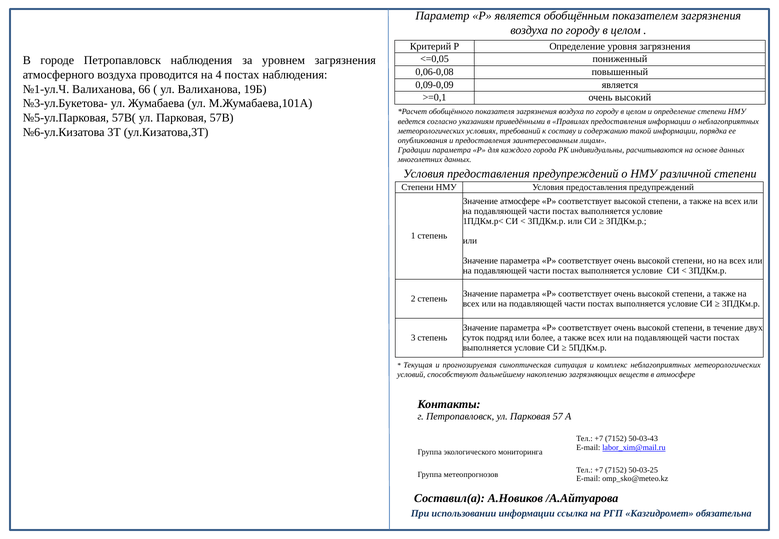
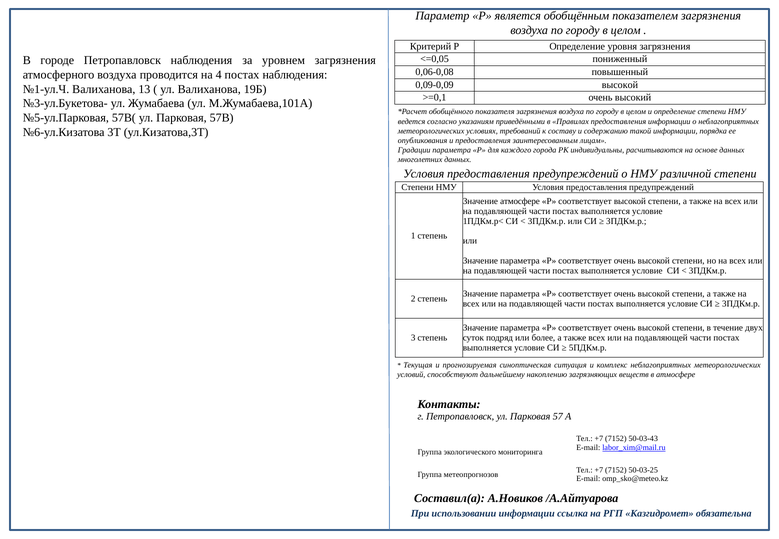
0,09-0,09 является: является -> высокой (620, 85)
66: 66 -> 13 (144, 89)
